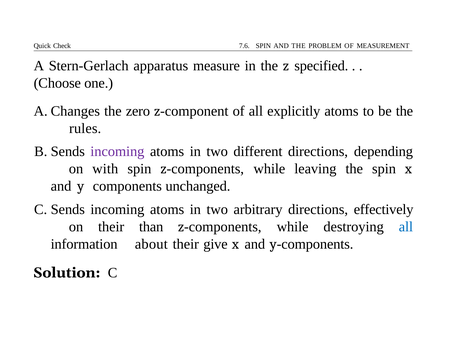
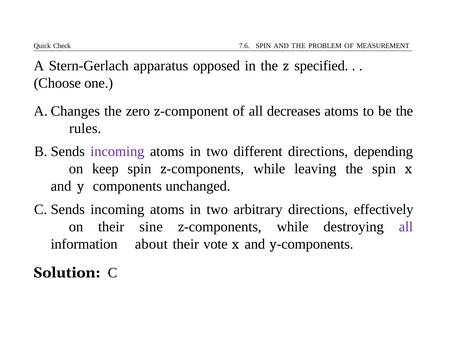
measure: measure -> opposed (216, 66)
explicitly: explicitly -> decreases (294, 111)
with: with -> keep (105, 169)
than: than -> sine (151, 227)
all colour: blue -> purple (406, 227)
give: give -> vote (216, 244)
